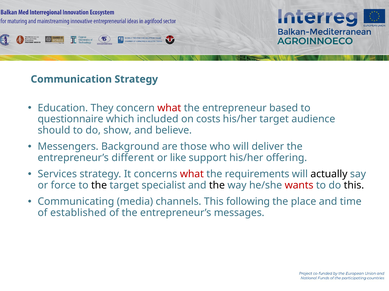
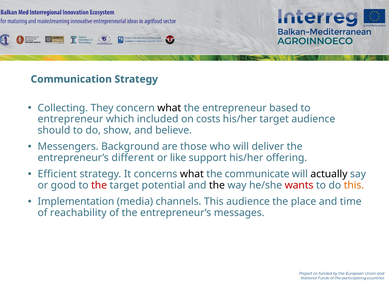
Education: Education -> Collecting (63, 108)
what colour: red -> black (169, 108)
questionnaire: questionnaire -> entrepreneur (70, 119)
Services: Services -> Efficient (57, 175)
what colour: red -> black (192, 175)
requirements: requirements -> communicate (257, 175)
force: force -> good (63, 186)
the colour: black -> red (99, 186)
specialist: specialist -> potential (163, 186)
this colour: black -> orange (354, 186)
Communicating: Communicating -> Implementation (76, 202)
This following: following -> audience (248, 202)
established: established -> reachability (78, 213)
